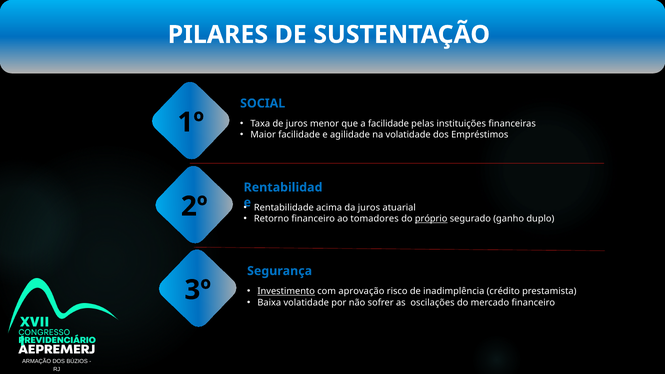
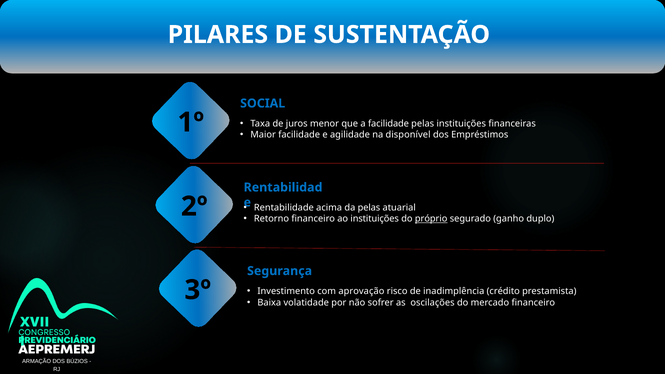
na volatidade: volatidade -> disponível (408, 135)
da juros: juros -> pelas (369, 208)
ao tomadores: tomadores -> instituições (375, 219)
Investimento underline: present -> none (286, 291)
